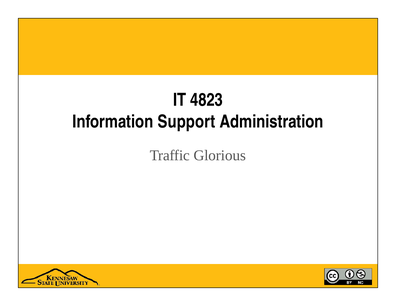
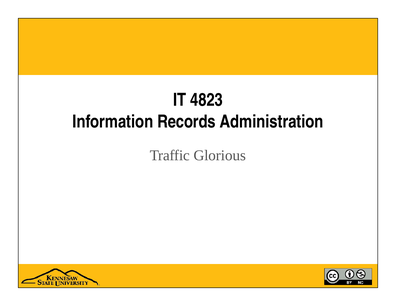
Support: Support -> Records (187, 122)
